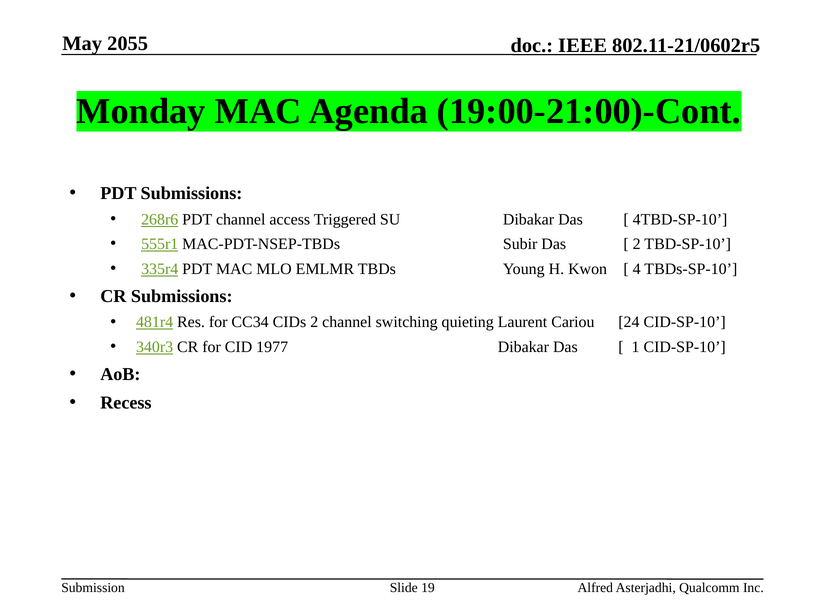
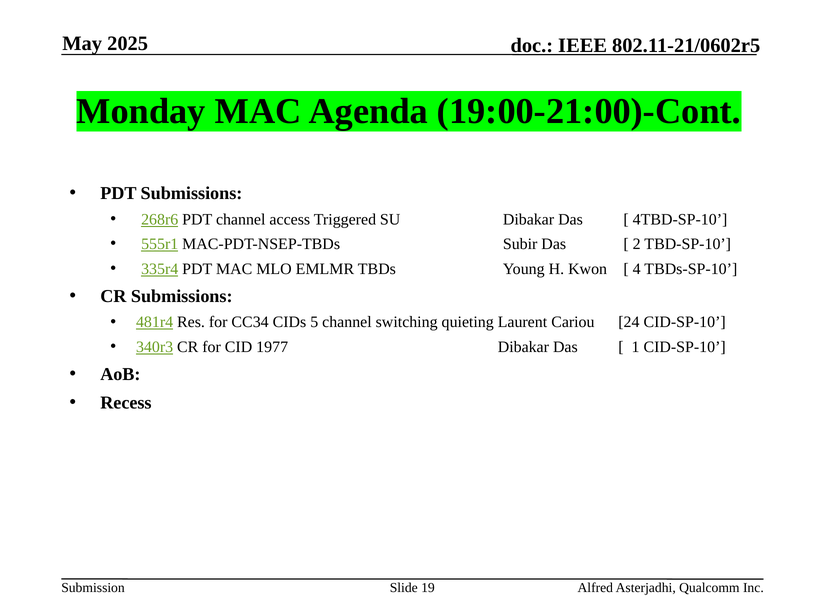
2055: 2055 -> 2025 (128, 43)
CIDs 2: 2 -> 5 (314, 322)
